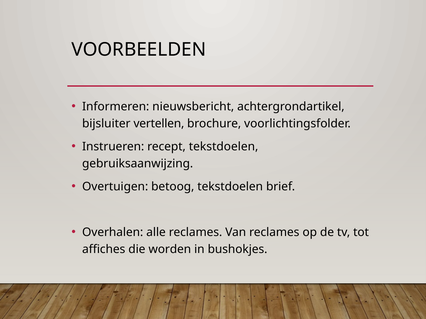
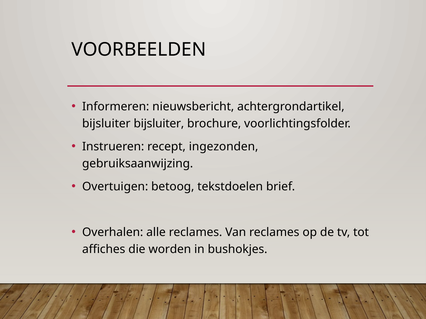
bijsluiter vertellen: vertellen -> bijsluiter (159, 124)
recept tekstdoelen: tekstdoelen -> ingezonden (224, 147)
